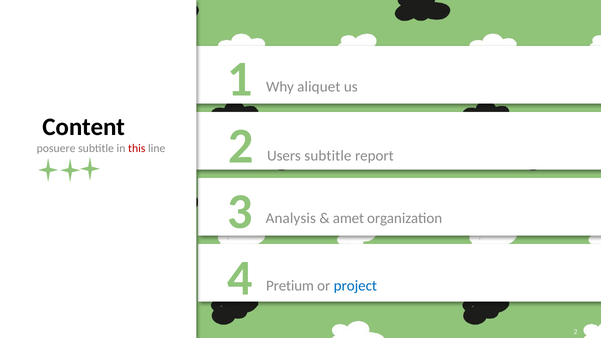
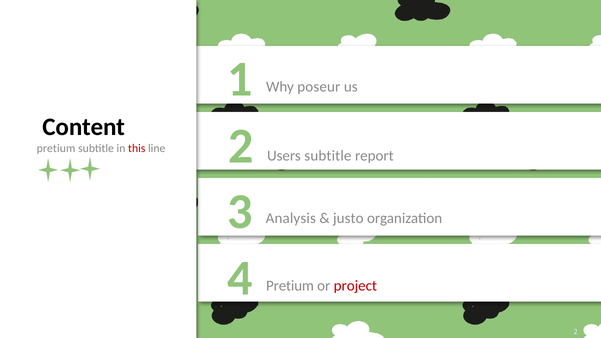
aliquet: aliquet -> poseur (319, 87)
posuere: posuere -> pretium (56, 148)
amet: amet -> justo (348, 218)
project colour: blue -> red (355, 286)
